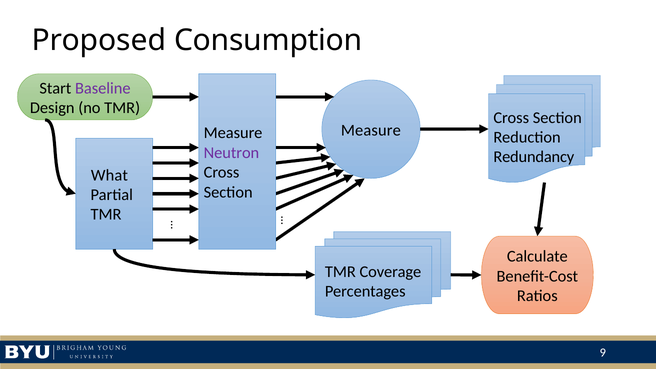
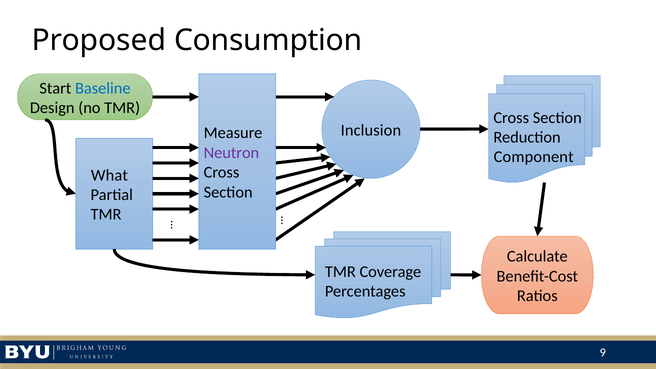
Baseline colour: purple -> blue (103, 88)
Measure: Measure -> Inclusion (371, 130)
Redundancy: Redundancy -> Component (534, 157)
